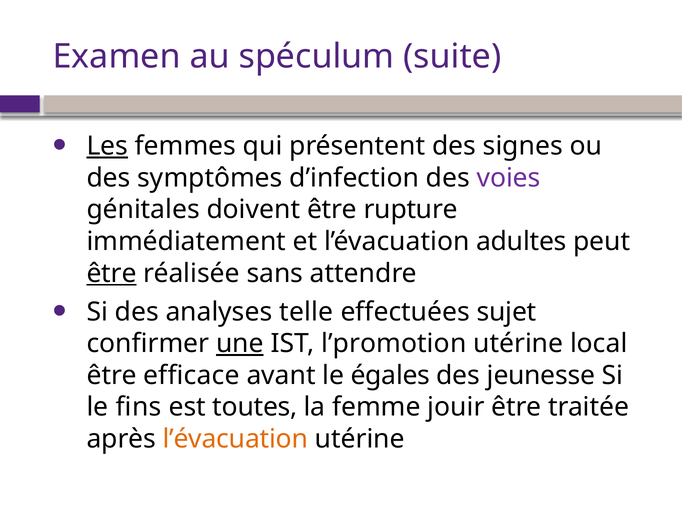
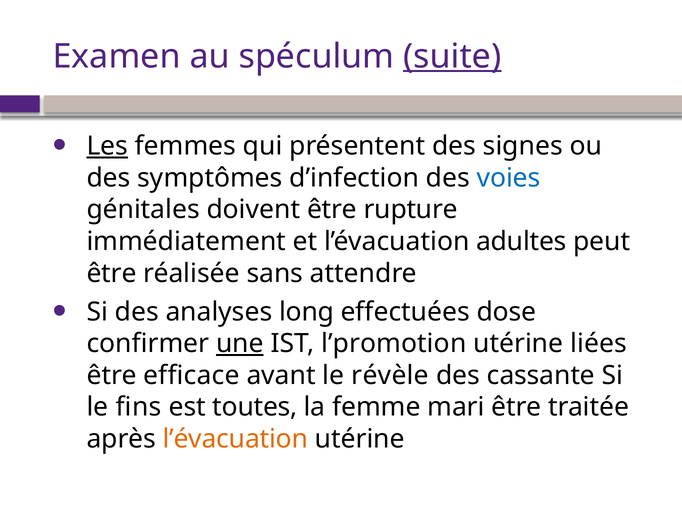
suite underline: none -> present (452, 56)
voies colour: purple -> blue (509, 178)
être underline: present -> none (112, 274)
telle: telle -> long (307, 312)
sujet: sujet -> dose (507, 312)
local: local -> liées (599, 344)
égales: égales -> révèle (390, 376)
jeunesse: jeunesse -> cassante (541, 376)
jouir: jouir -> mari (456, 408)
